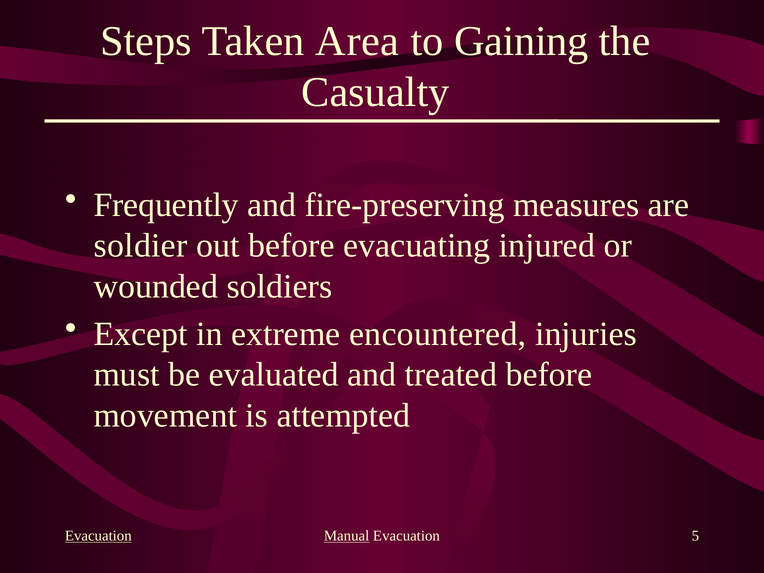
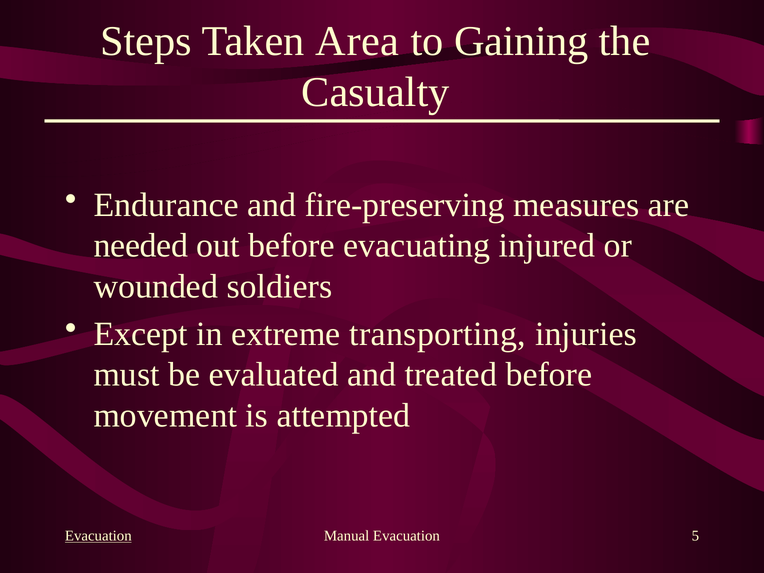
Frequently: Frequently -> Endurance (166, 205)
soldier: soldier -> needed (141, 246)
encountered: encountered -> transporting (438, 334)
Manual underline: present -> none (347, 536)
